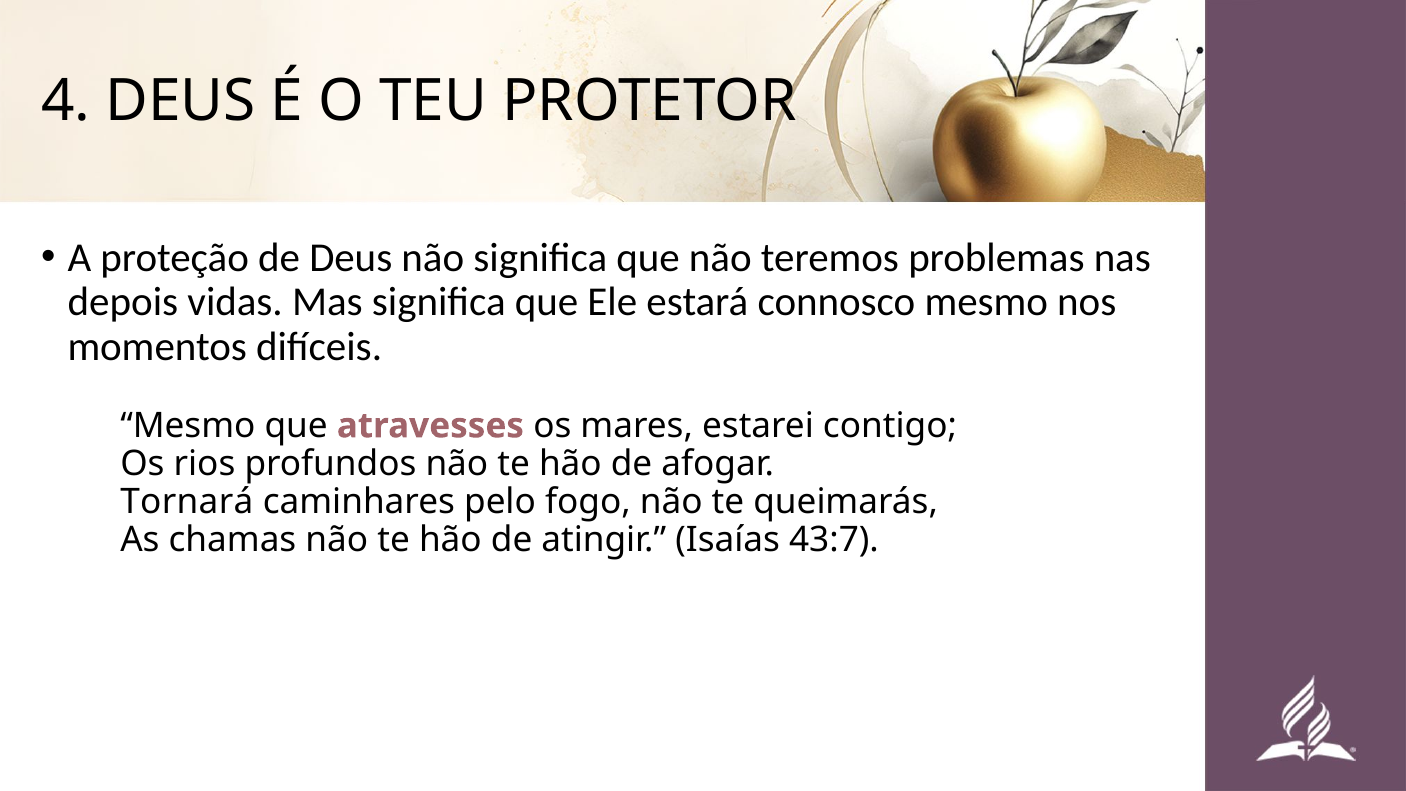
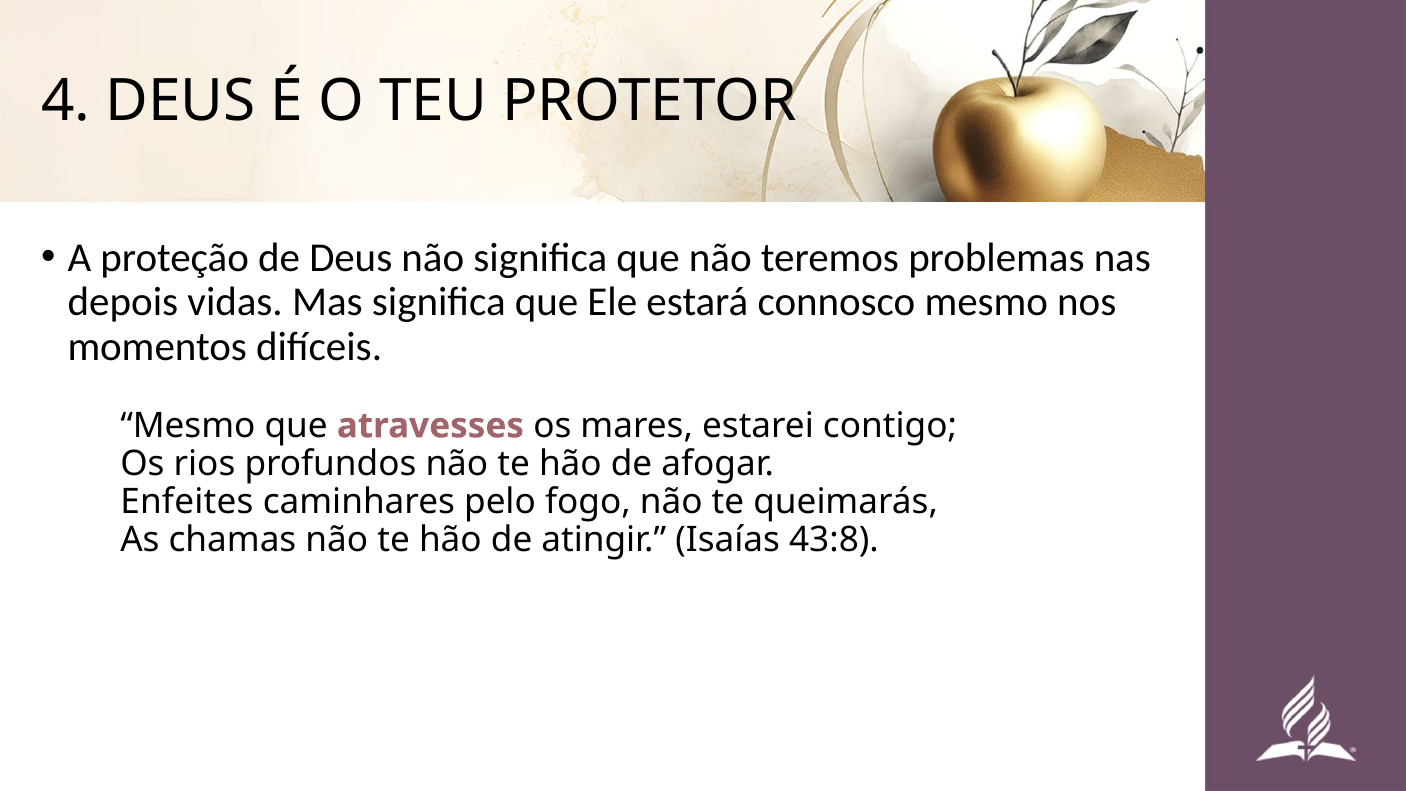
Tornará: Tornará -> Enfeites (187, 502)
43:7: 43:7 -> 43:8 (834, 540)
